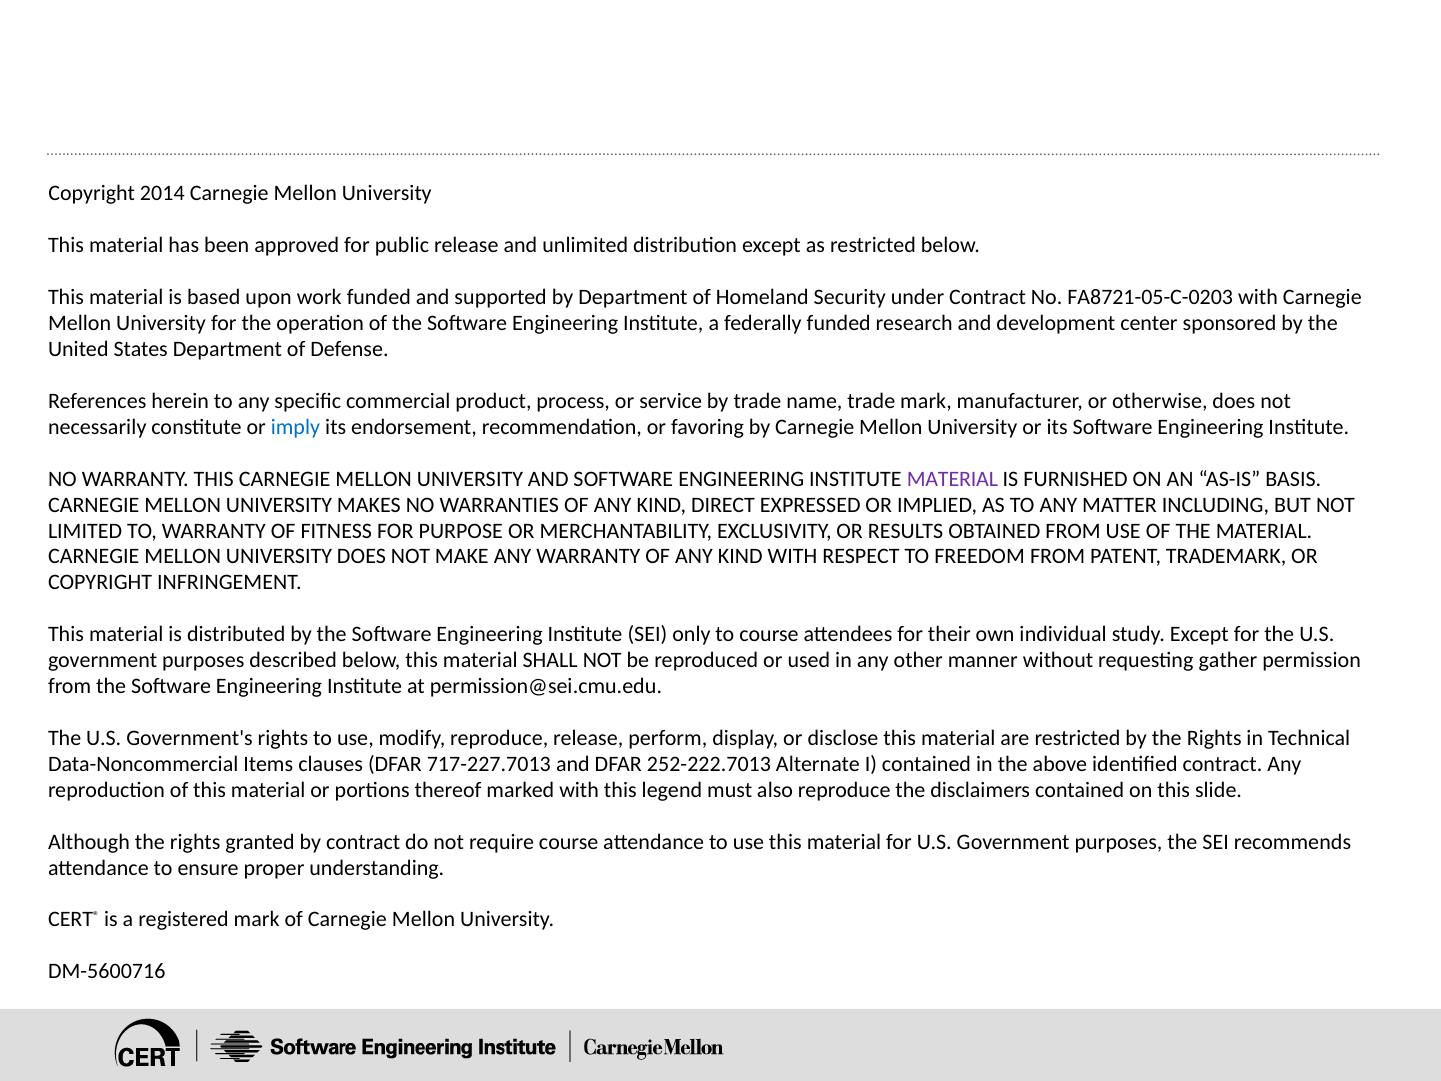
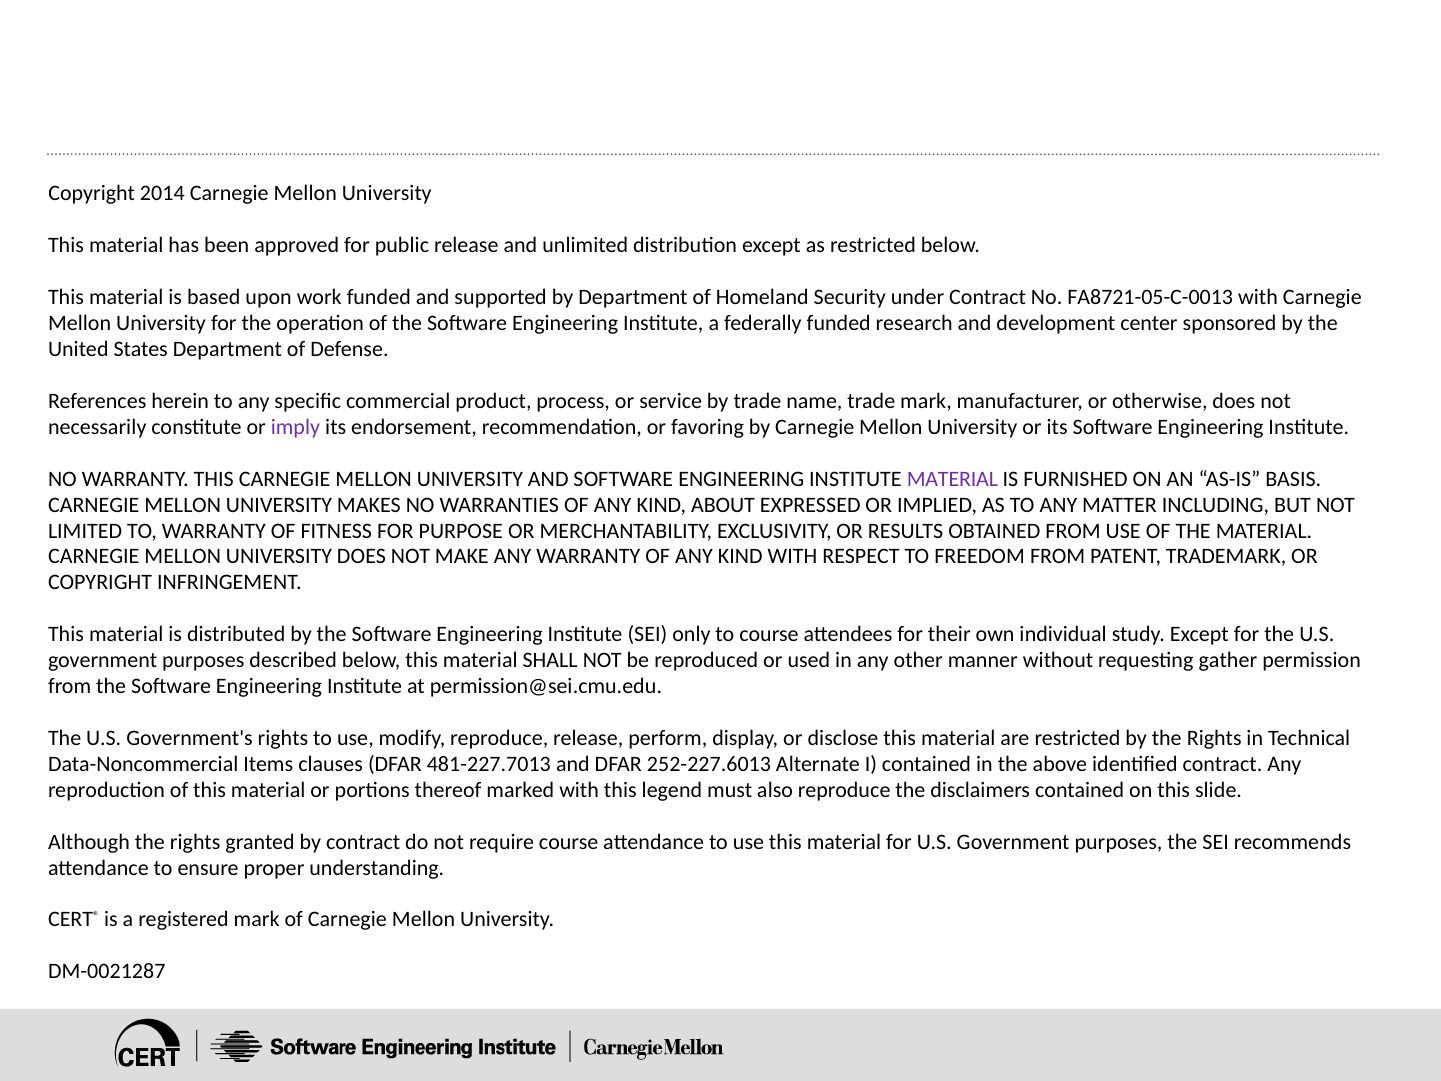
FA8721-05-C-0203: FA8721-05-C-0203 -> FA8721-05-C-0013 (1150, 297)
imply colour: blue -> purple (295, 427)
DIRECT: DIRECT -> ABOUT (723, 505)
717-227.7013: 717-227.7013 -> 481-227.7013 (489, 764)
252-222.7013: 252-222.7013 -> 252-227.6013 (709, 764)
DM-5600716: DM-5600716 -> DM-0021287 (107, 971)
